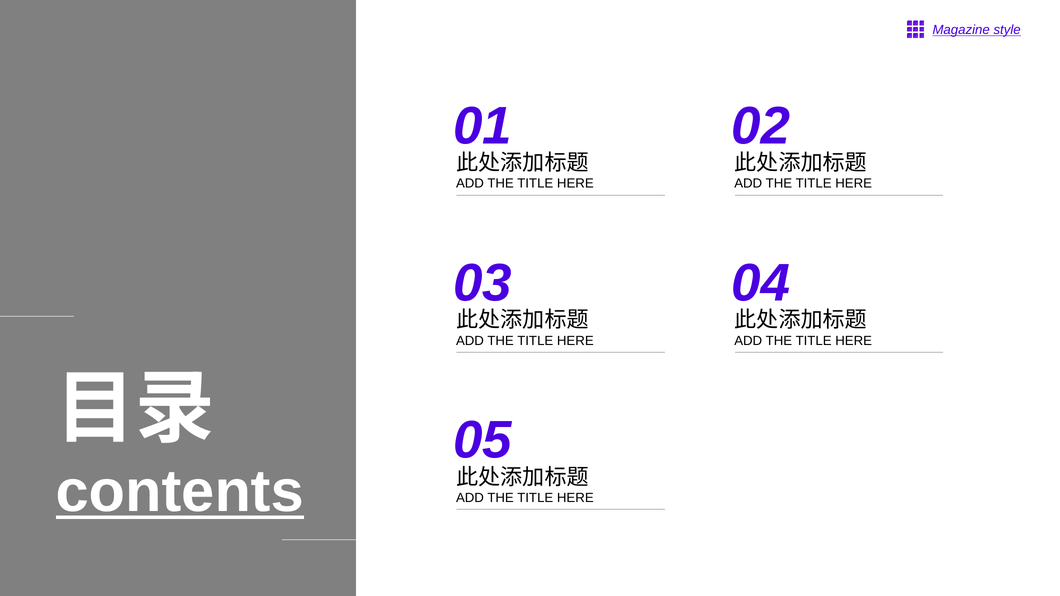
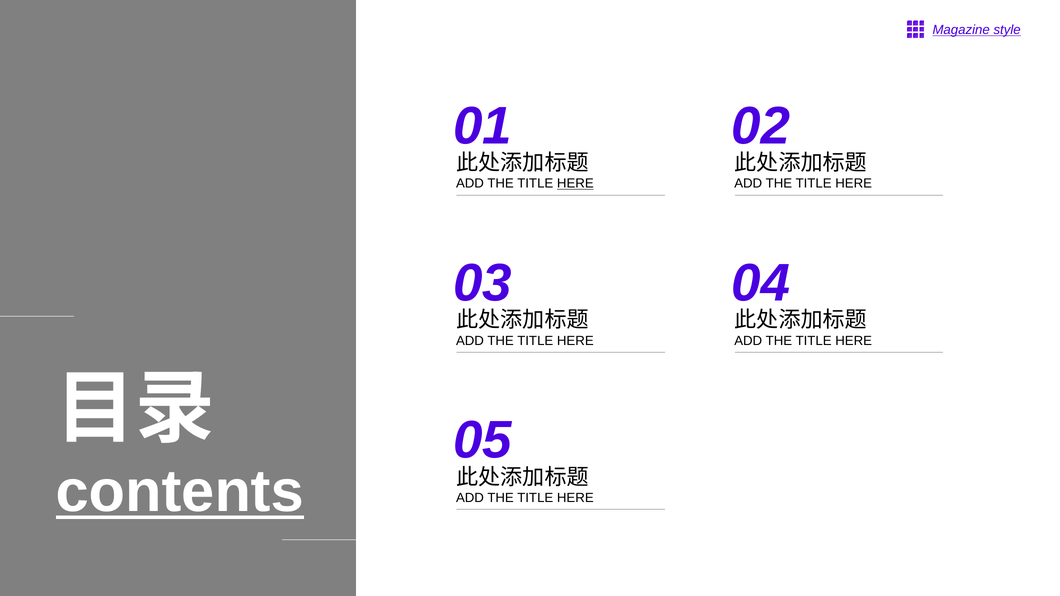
HERE underline: none -> present (575, 184)
